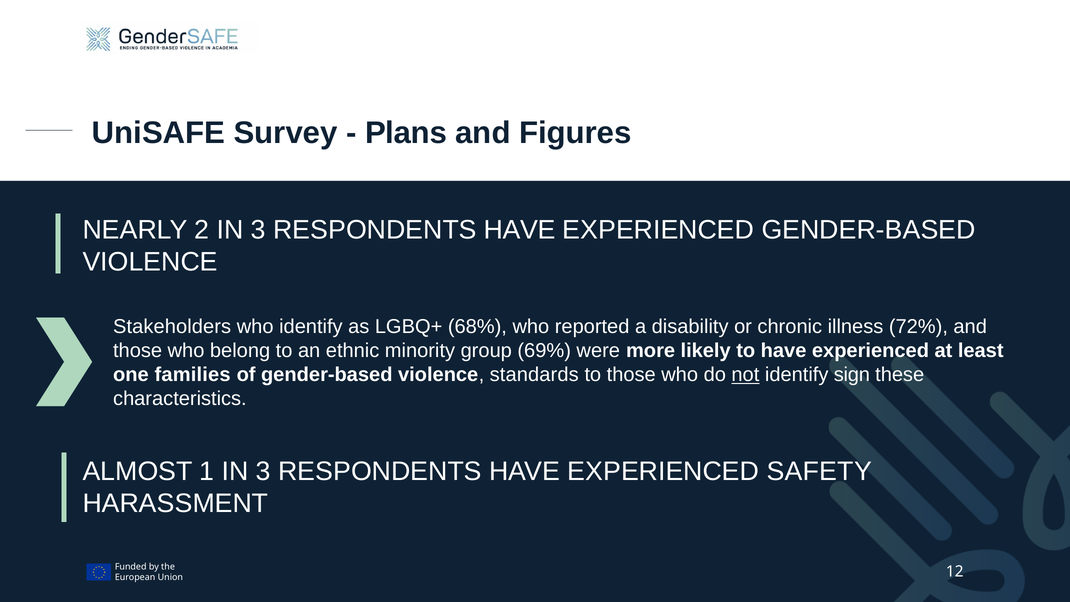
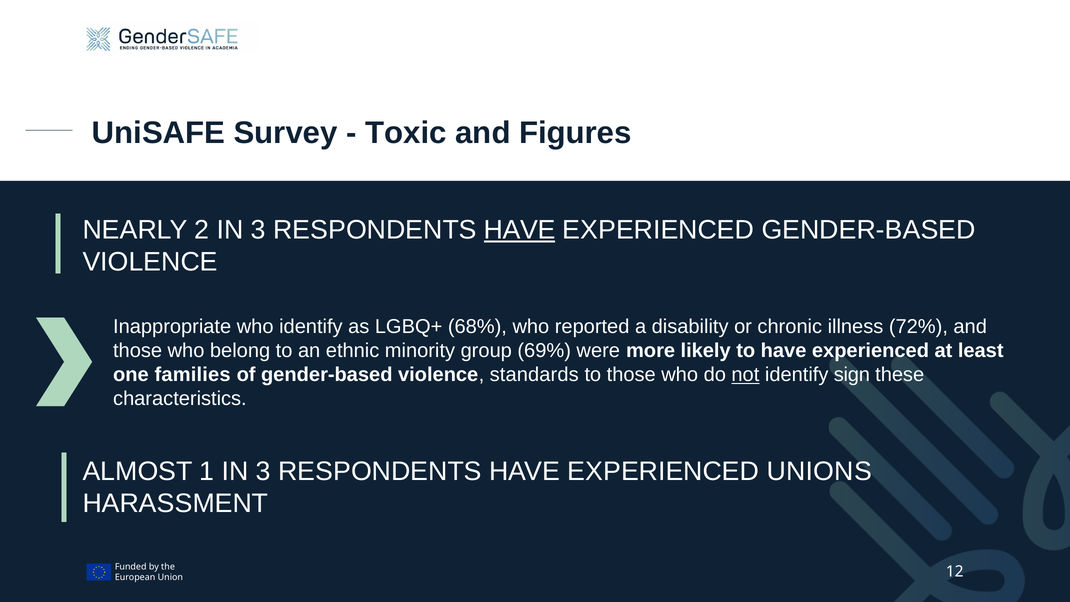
Plans: Plans -> Toxic (406, 133)
HAVE underline: none -> present (520, 230)
Stakeholders: Stakeholders -> Inappropriate (172, 327)
SAFETY: SAFETY -> UNIONS (819, 471)
